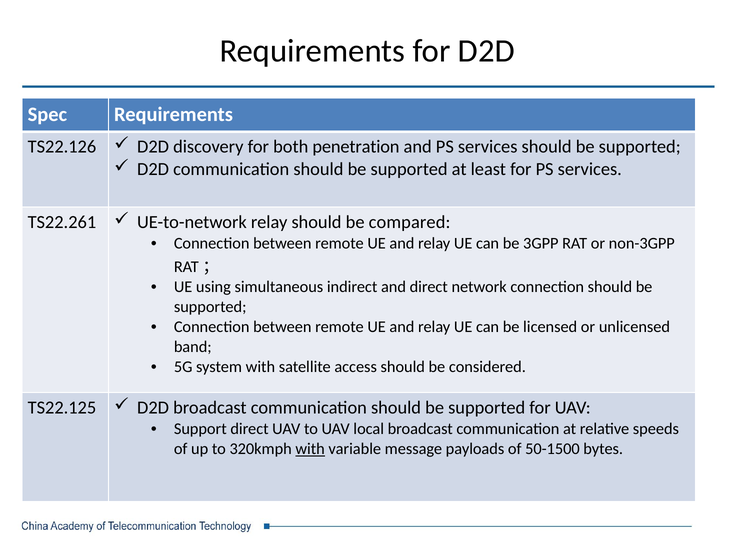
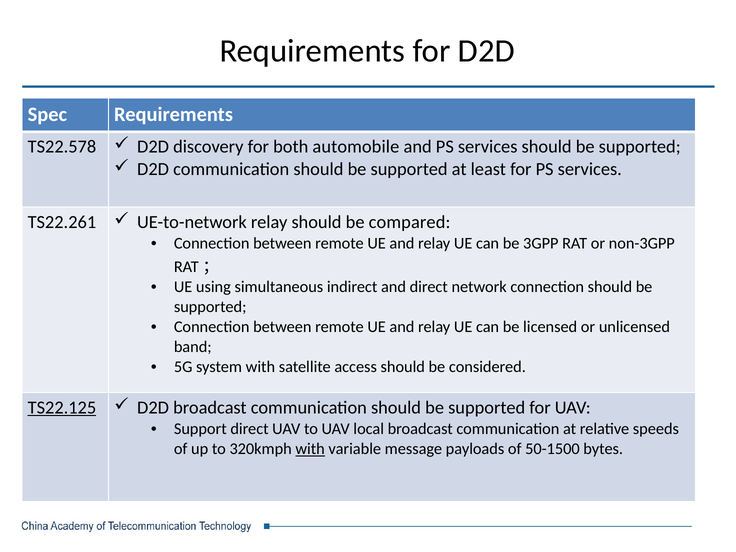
TS22.126: TS22.126 -> TS22.578 (62, 147)
penetration: penetration -> automobile (356, 147)
TS22.125 underline: none -> present (62, 408)
